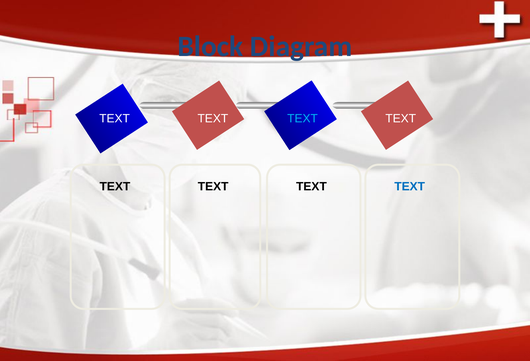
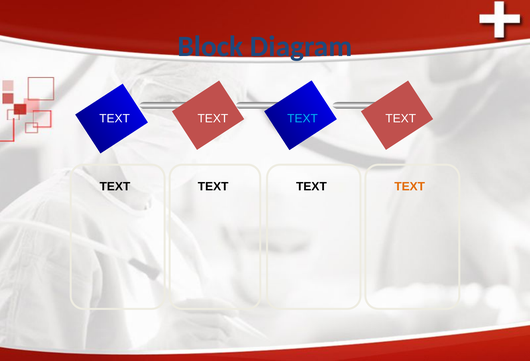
TEXT colour: blue -> orange (410, 186)
